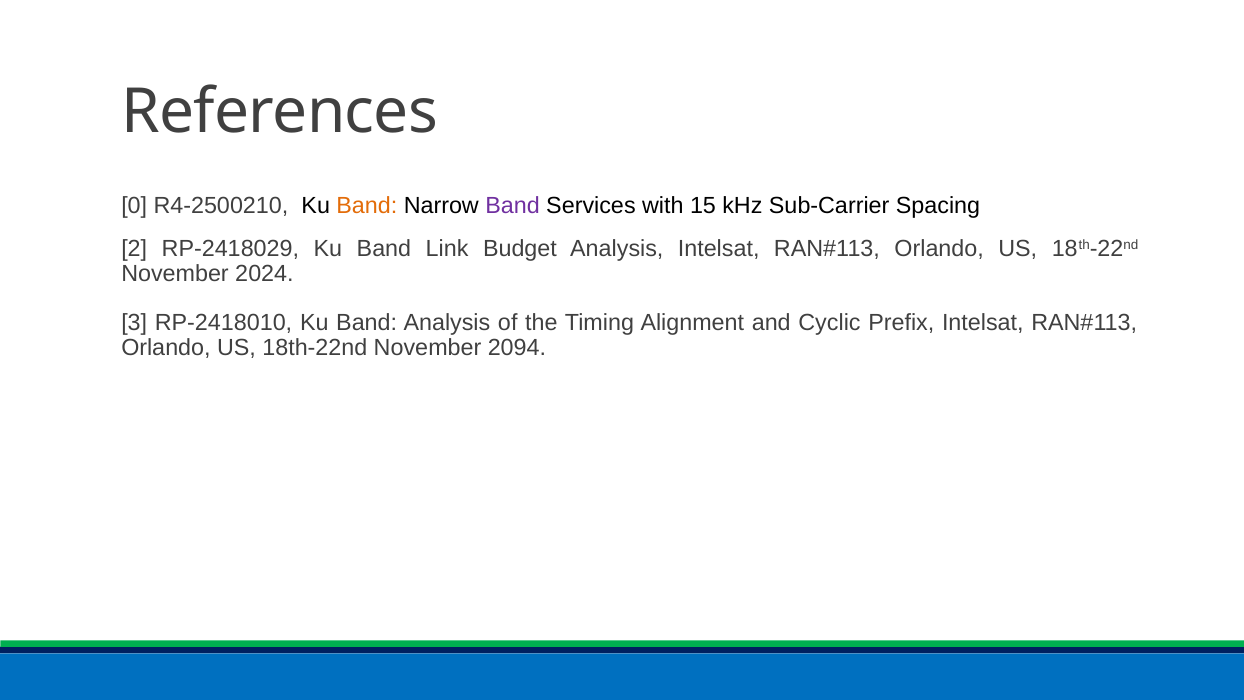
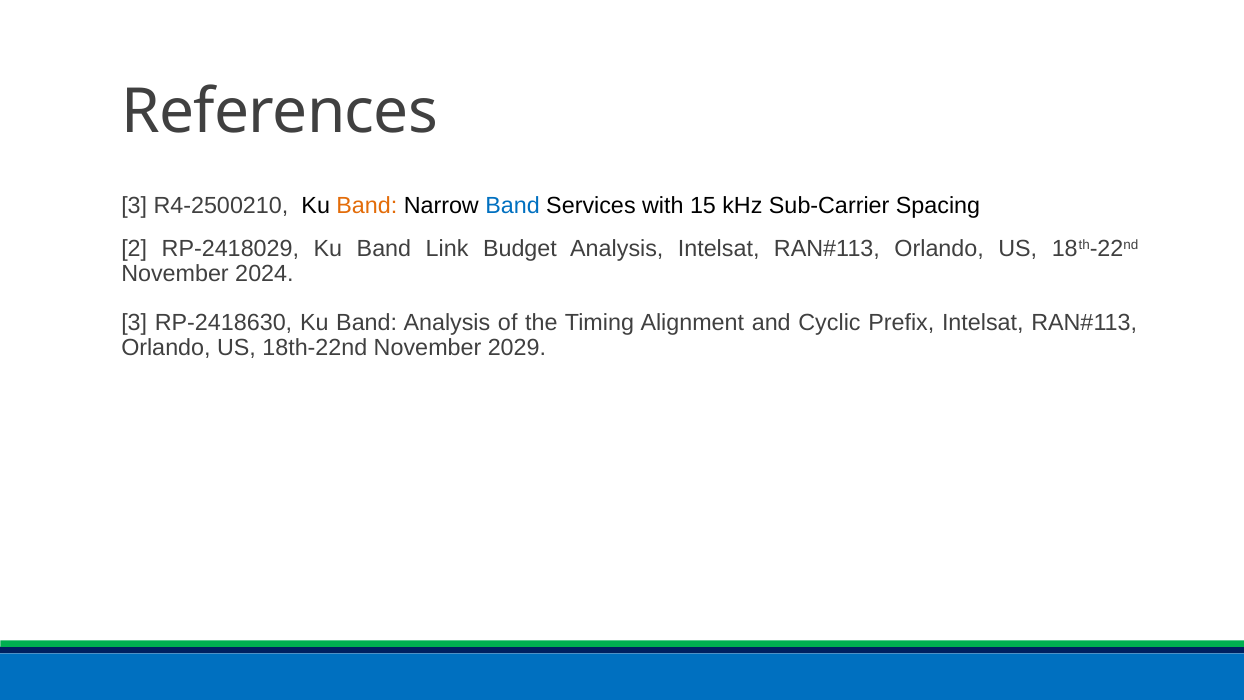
0: 0 -> 3 (134, 205)
Band colour: purple -> blue (513, 205)
RP-2418010: RP-2418010 -> RP-2418630 (224, 323)
2094: 2094 -> 2029 (517, 348)
